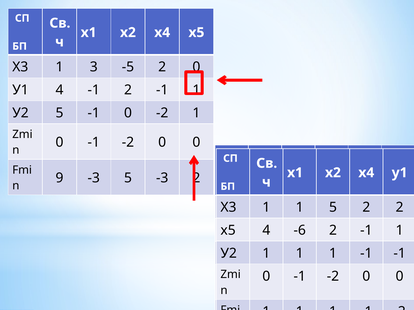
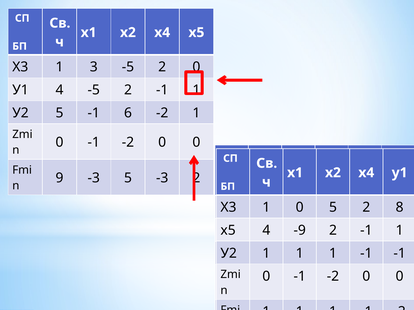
4 -1: -1 -> -5 (94, 90)
-1 0: 0 -> 6 (128, 113)
1: 1 -> 0 (300, 208)
2 2: 2 -> 8 (400, 208)
-6: -6 -> -9 (300, 231)
